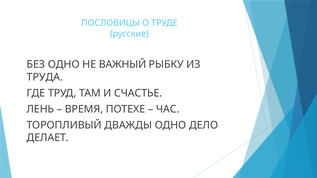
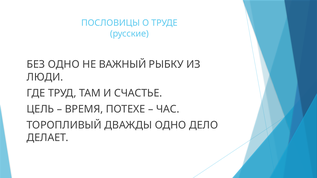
ТРУДА: ТРУДА -> ЛЮДИ (45, 77)
ЛЕНЬ: ЛЕНЬ -> ЦЕЛЬ (40, 109)
